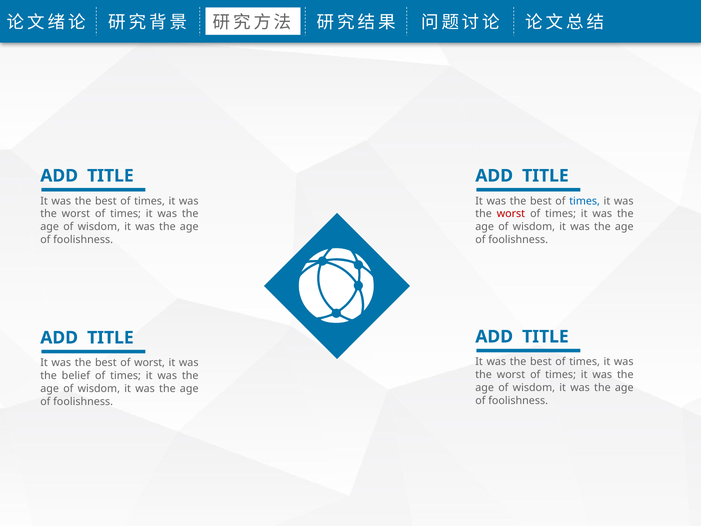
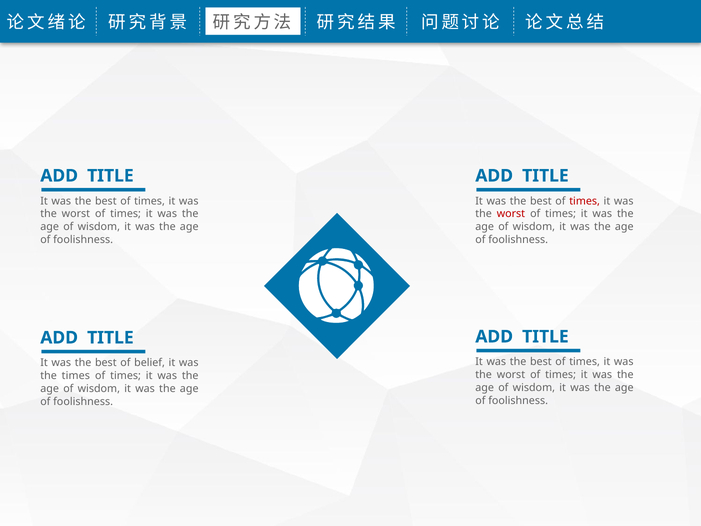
times colour: blue -> red (585, 201)
of worst: worst -> belief (150, 363)
the belief: belief -> times (76, 376)
